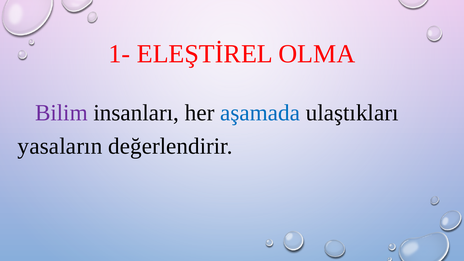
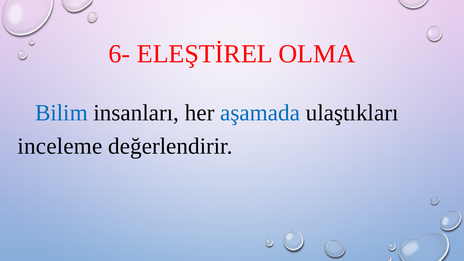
1-: 1- -> 6- (119, 54)
Bilim colour: purple -> blue (61, 113)
yasaların: yasaların -> inceleme (60, 146)
